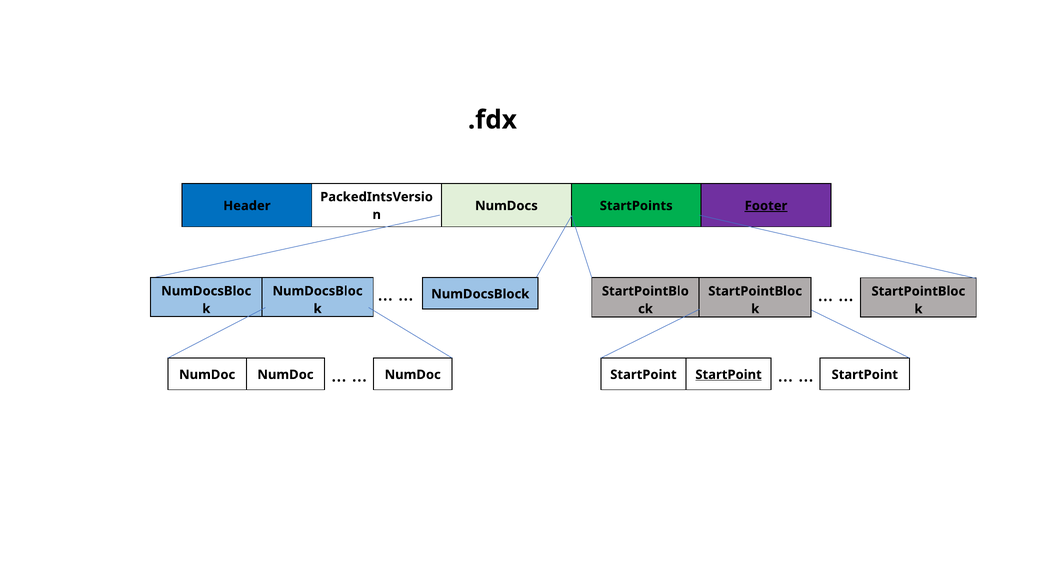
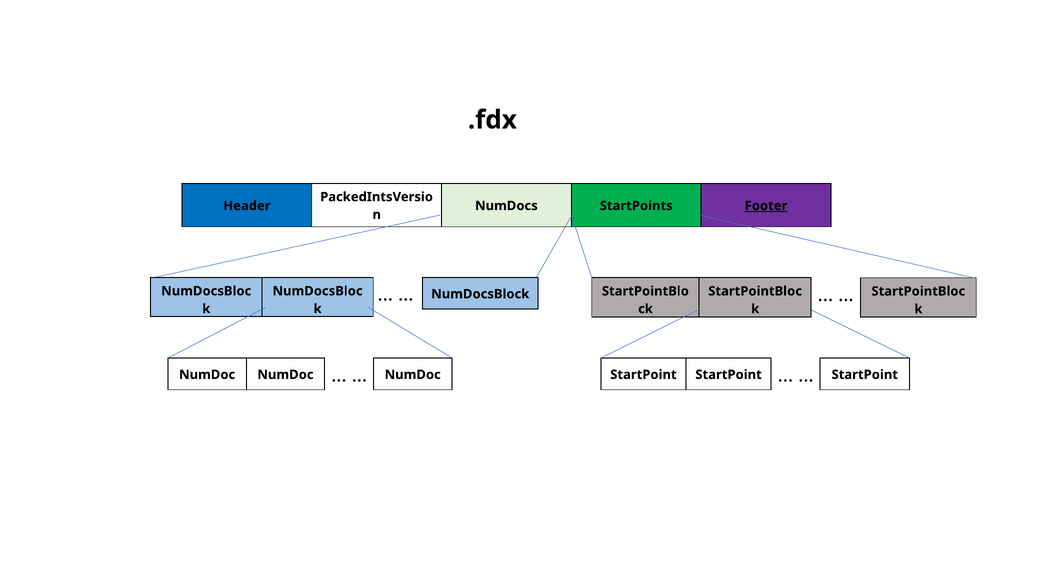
StartPoint underline: present -> none (729, 375)
